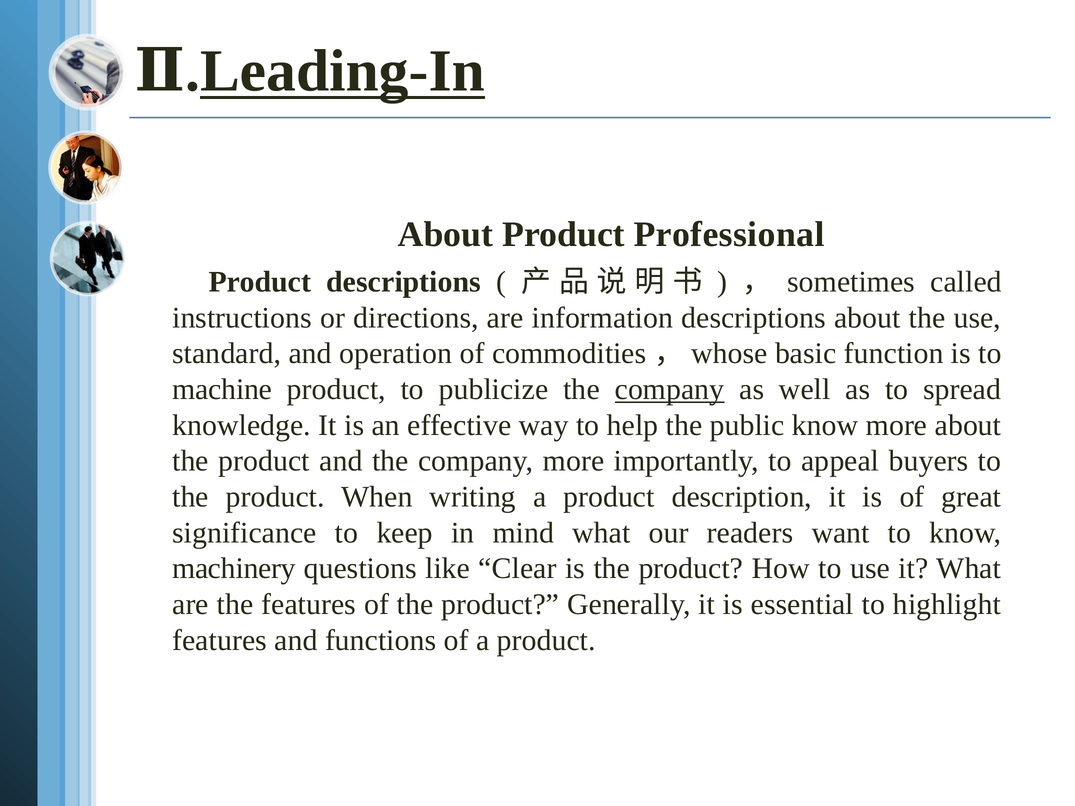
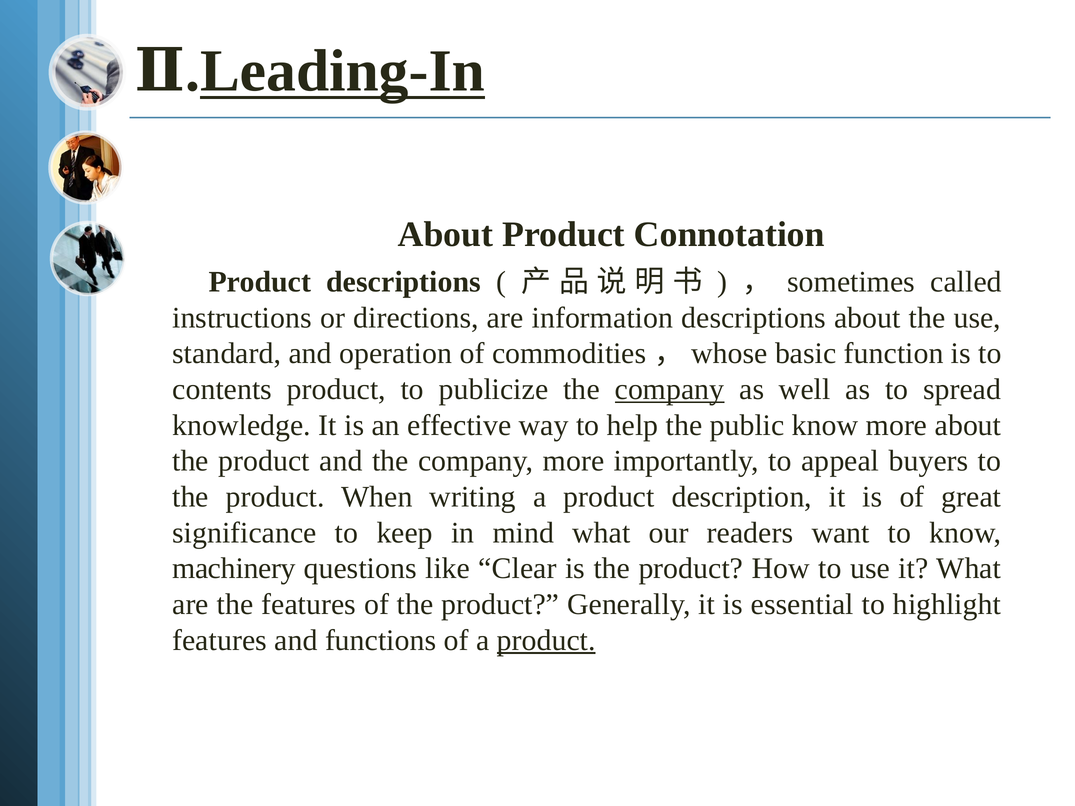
Professional: Professional -> Connotation (729, 235)
machine: machine -> contents (222, 389)
product underline: none -> present (546, 640)
